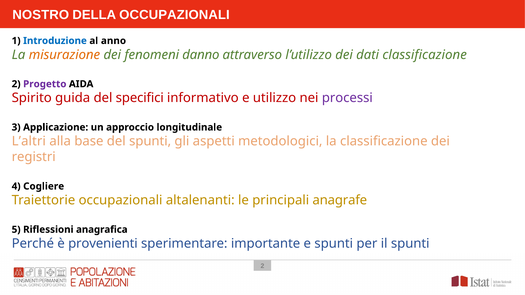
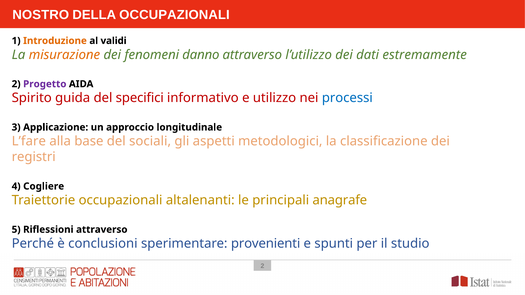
Introduzione colour: blue -> orange (55, 41)
anno: anno -> validi (114, 41)
dati classificazione: classificazione -> estremamente (425, 55)
processi colour: purple -> blue (347, 98)
L’altri: L’altri -> L’fare (29, 141)
del spunti: spunti -> sociali (150, 141)
Riflessioni anagrafica: anagrafica -> attraverso (102, 230)
provenienti: provenienti -> conclusioni (103, 244)
importante: importante -> provenienti (266, 244)
il spunti: spunti -> studio (410, 244)
